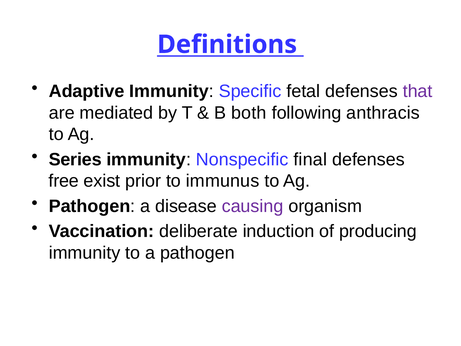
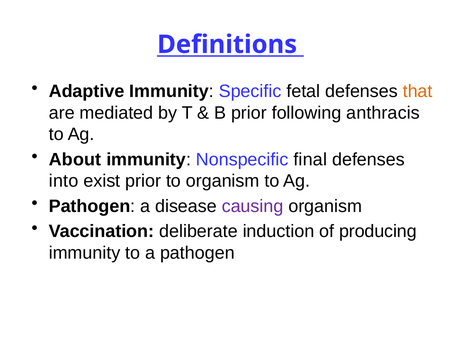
that colour: purple -> orange (418, 91)
B both: both -> prior (249, 113)
Series: Series -> About (75, 159)
free: free -> into (64, 181)
to immunus: immunus -> organism (223, 181)
